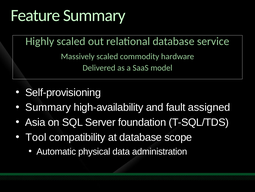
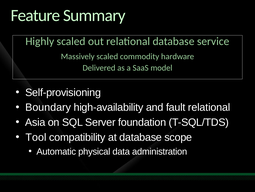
Summary: Summary -> Boundary (48, 107)
fault assigned: assigned -> relational (209, 107)
